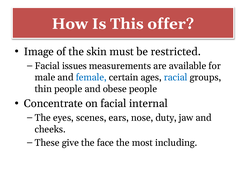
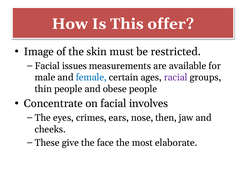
racial colour: blue -> purple (176, 77)
internal: internal -> involves (148, 103)
scenes: scenes -> crimes (91, 117)
duty: duty -> then (166, 117)
including: including -> elaborate (176, 142)
